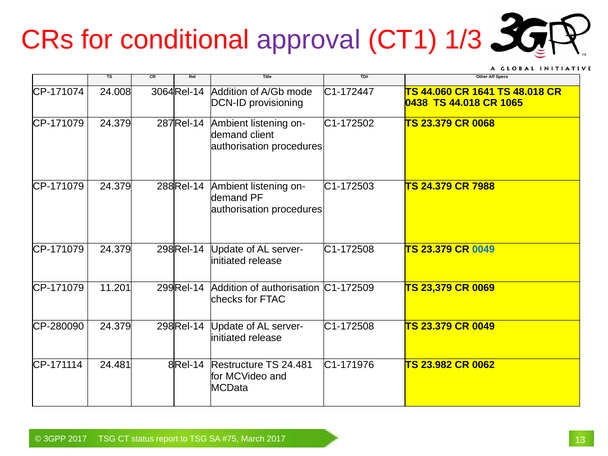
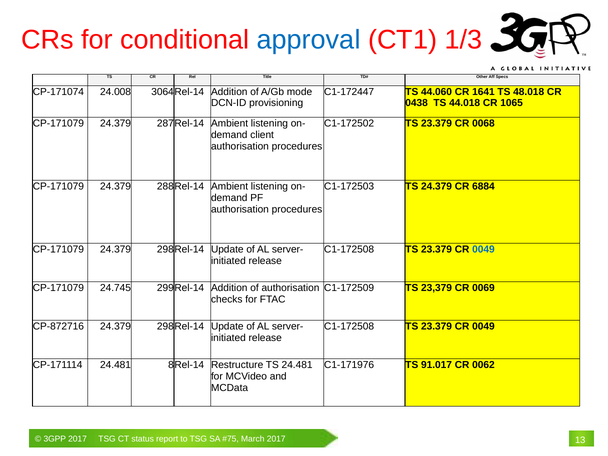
approval colour: purple -> blue (309, 40)
7988: 7988 -> 6884 (483, 187)
11.201: 11.201 -> 24.745 (116, 288)
CP-280090: CP-280090 -> CP-872716 (58, 327)
23.982: 23.982 -> 91.017 (436, 365)
